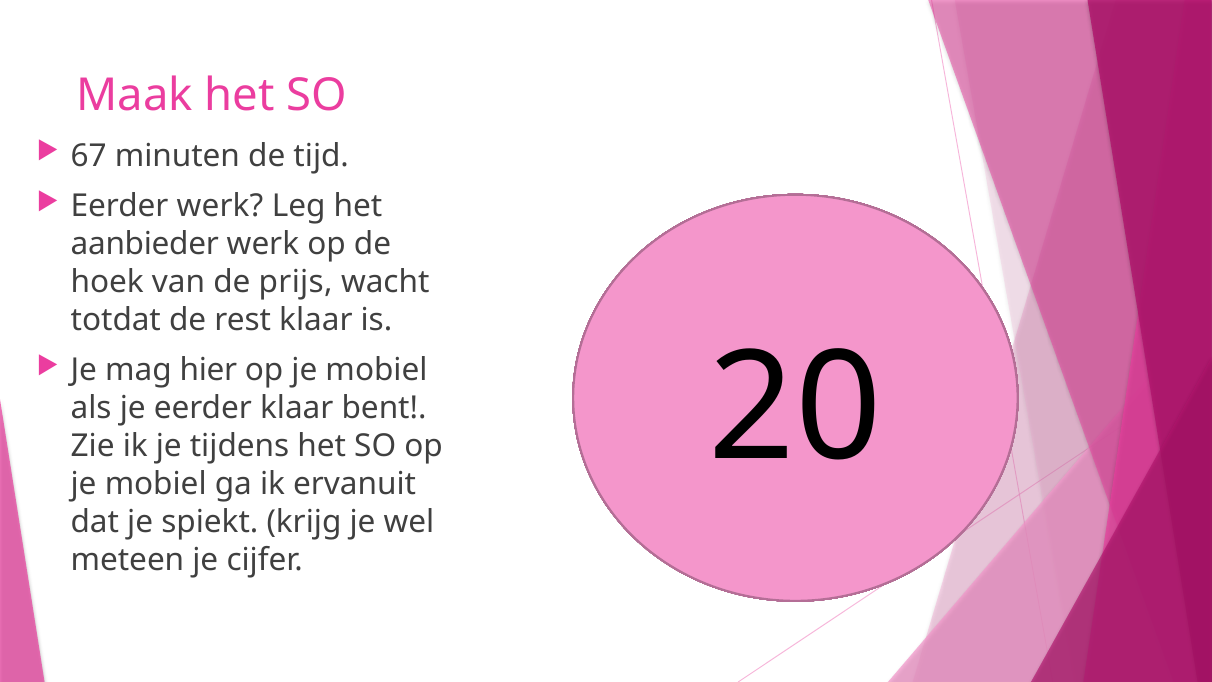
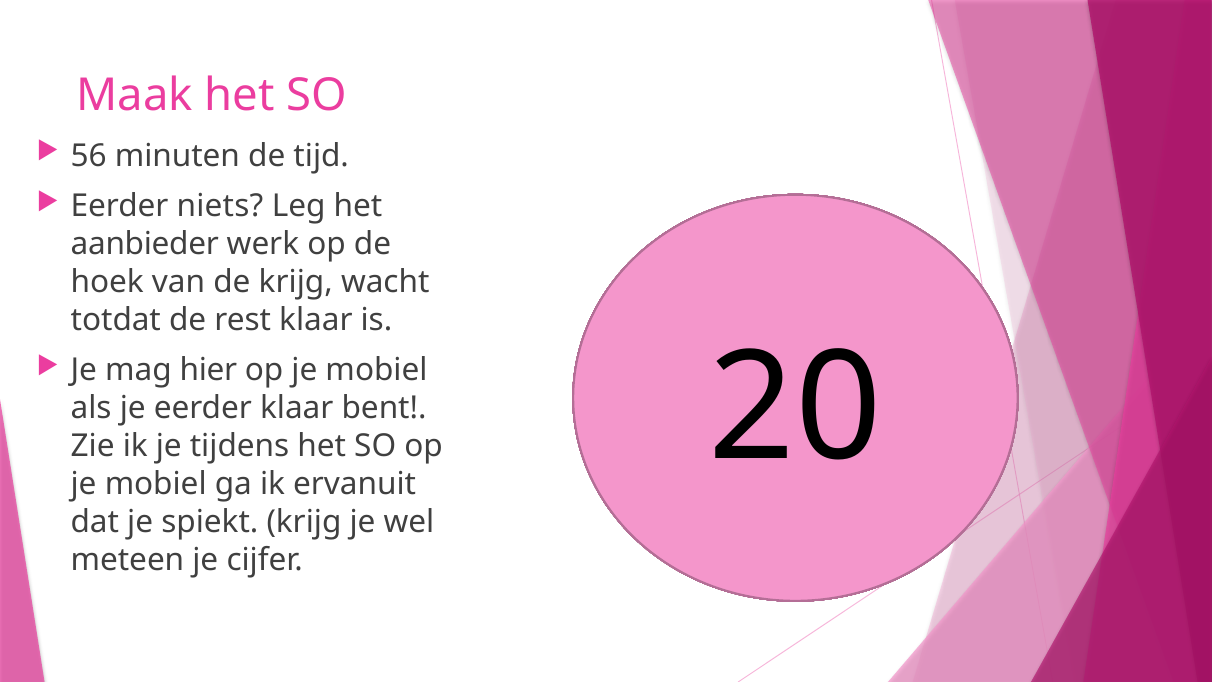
67: 67 -> 56 (89, 156)
Eerder werk: werk -> niets (220, 206)
de prijs: prijs -> krijg (296, 282)
